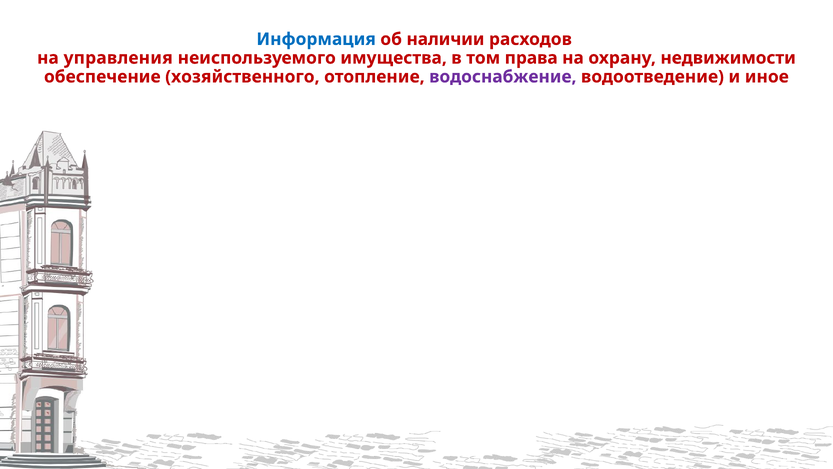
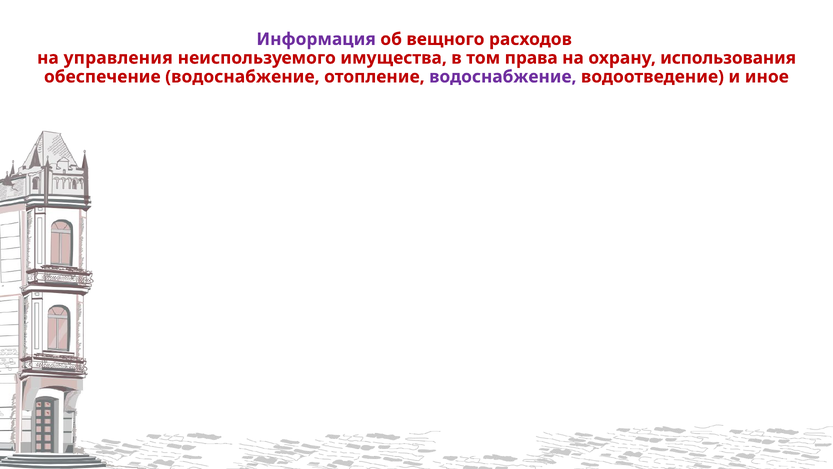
Информация colour: blue -> purple (316, 39)
наличии: наличии -> вещного (445, 39)
недвижимости: недвижимости -> использования (728, 58)
обеспечение хозяйственного: хозяйственного -> водоснабжение (242, 77)
